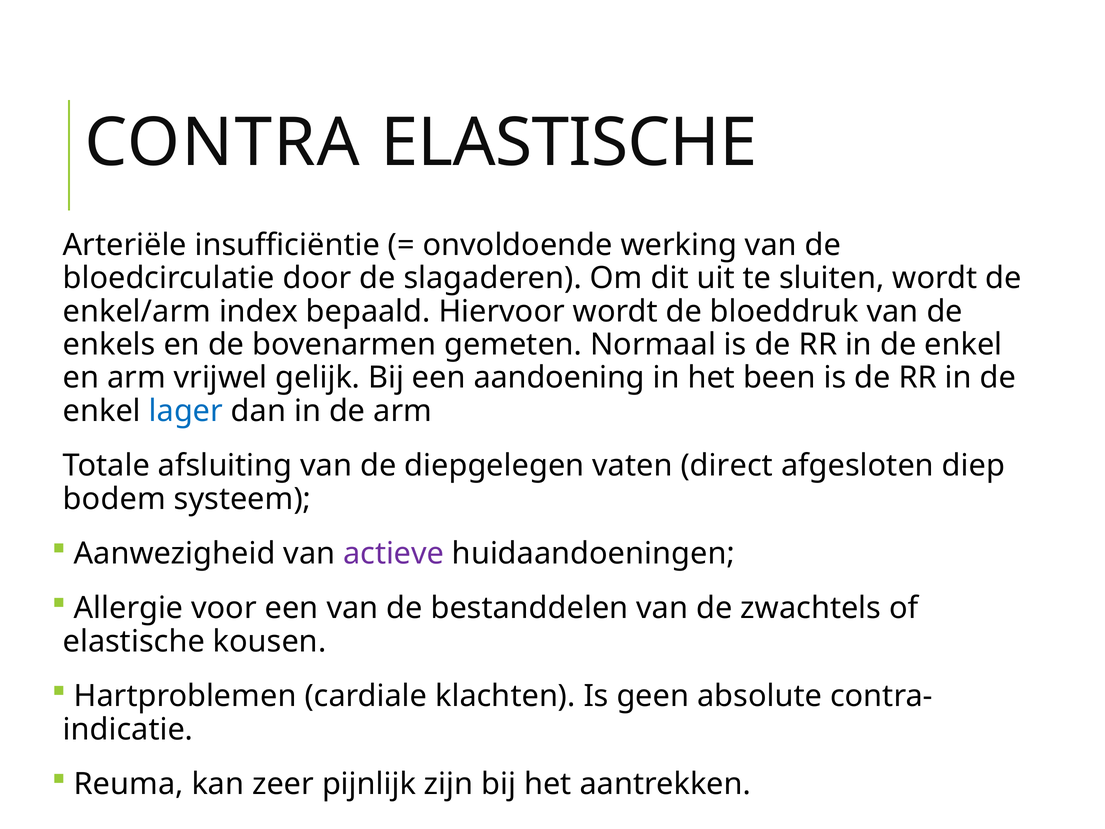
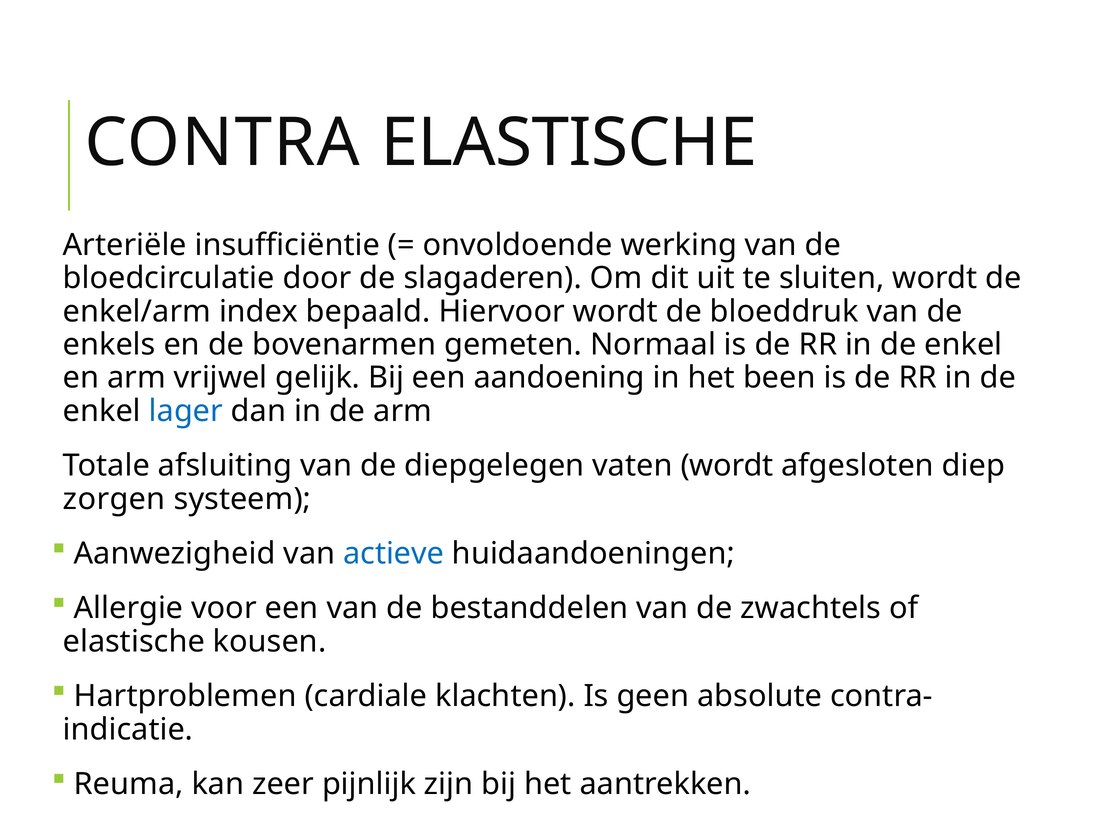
vaten direct: direct -> wordt (727, 466)
bodem: bodem -> zorgen (114, 499)
actieve colour: purple -> blue (394, 553)
